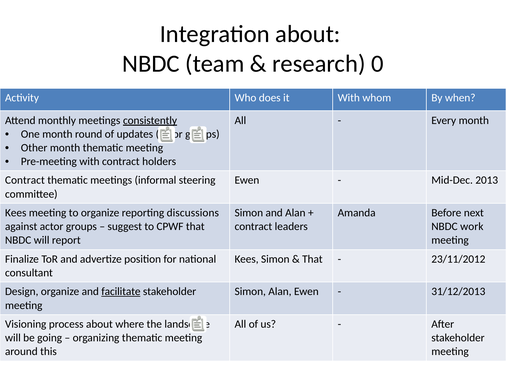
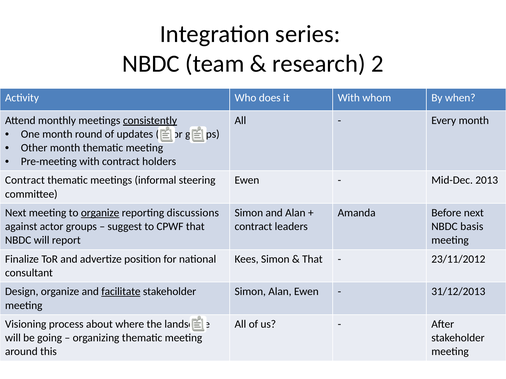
Integration about: about -> series (308, 34)
0: 0 -> 2 (377, 64)
Kees: Kees -> Next (16, 213)
organize underline: none -> present (100, 213)
work: work -> basis (472, 227)
